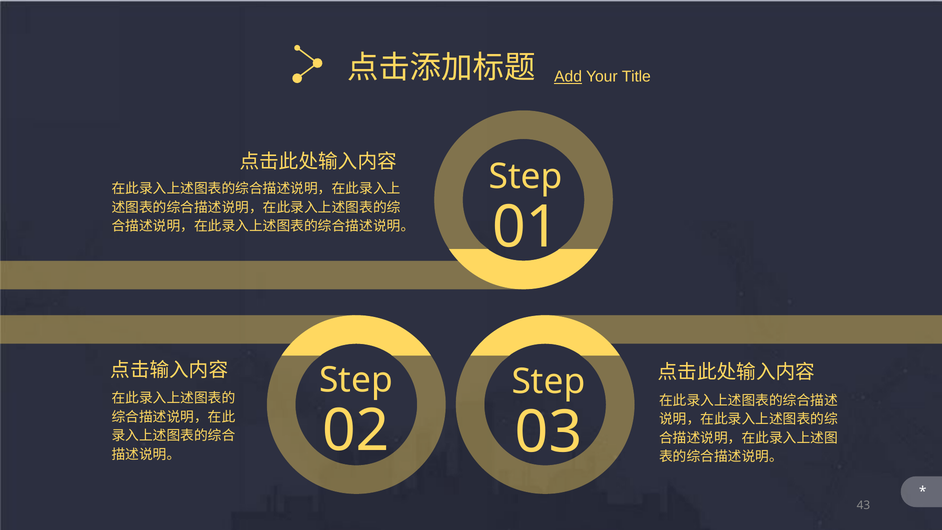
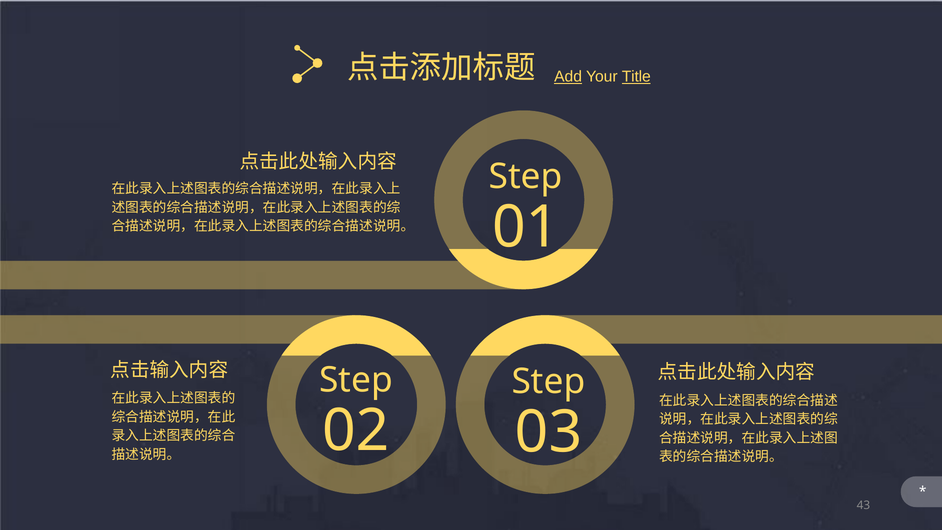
Title underline: none -> present (636, 77)
